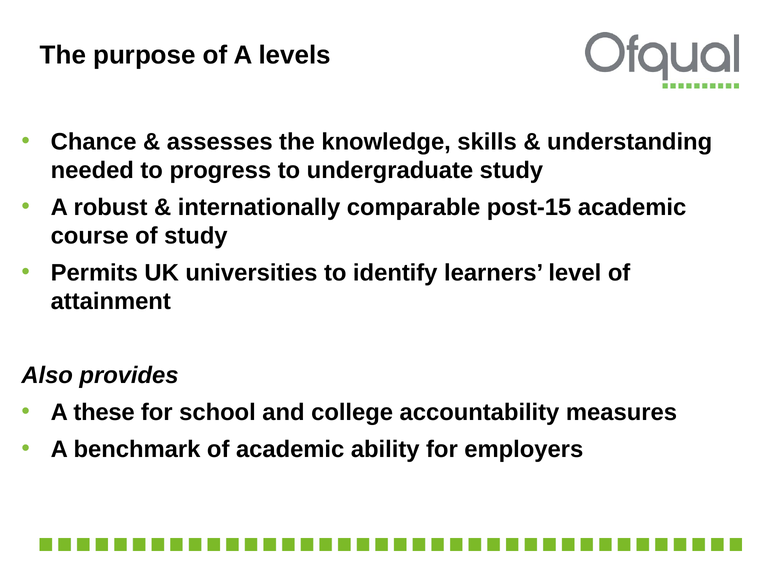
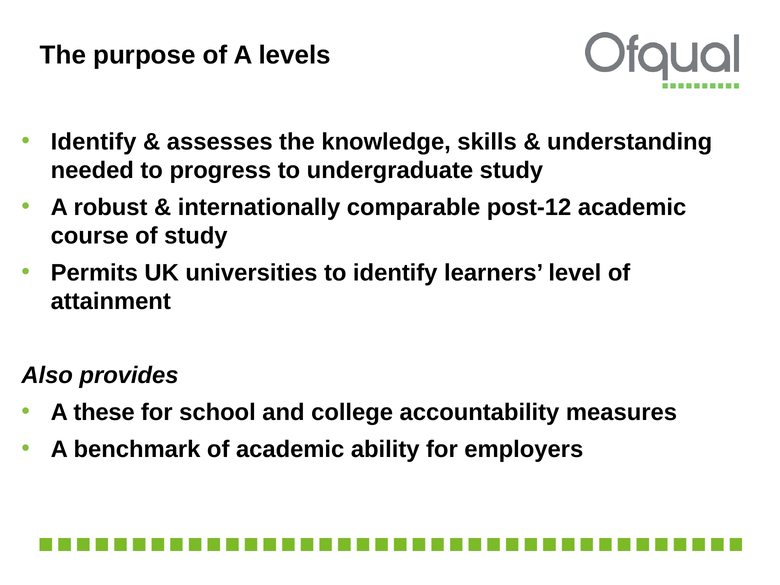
Chance: Chance -> Identify (94, 142)
post-15: post-15 -> post-12 (529, 207)
